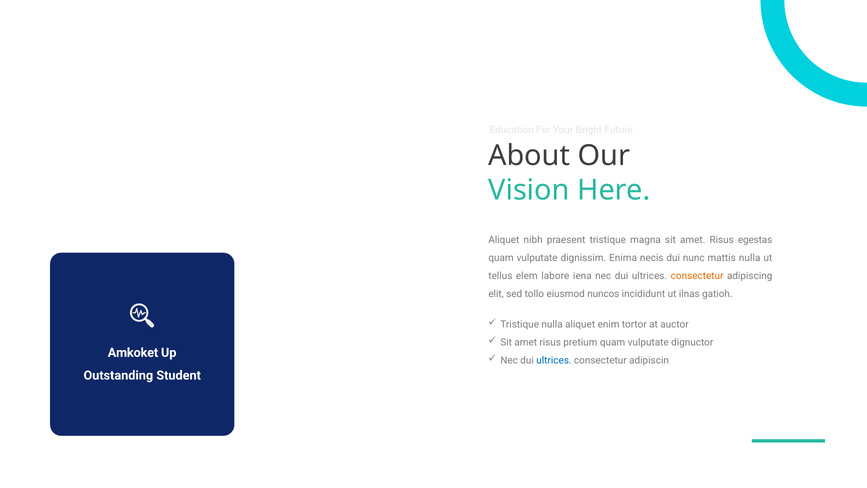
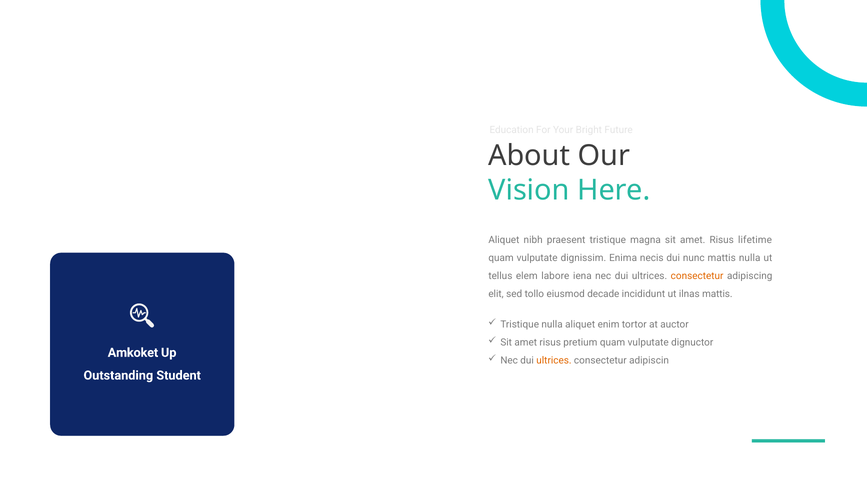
egestas: egestas -> lifetime (755, 240)
nuncos: nuncos -> decade (603, 294)
ilnas gatioh: gatioh -> mattis (717, 294)
ultrices colour: blue -> orange (554, 360)
